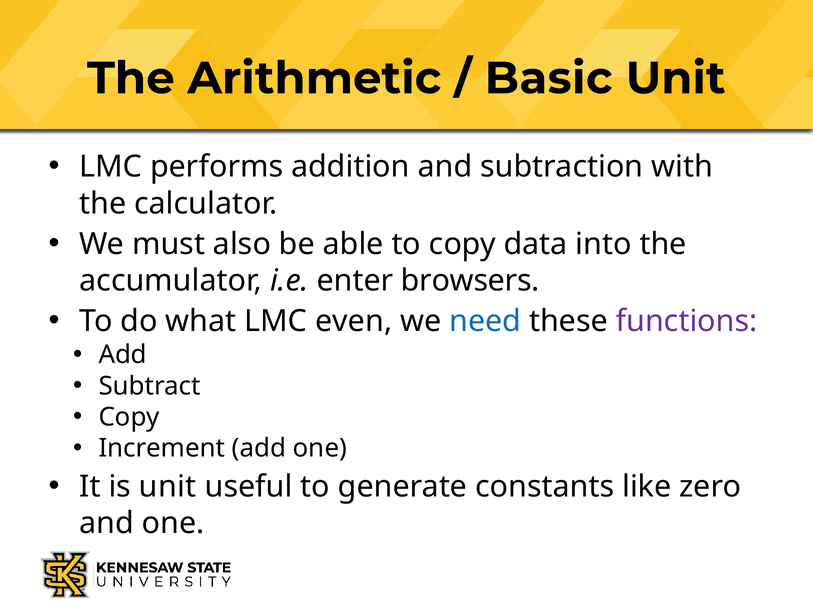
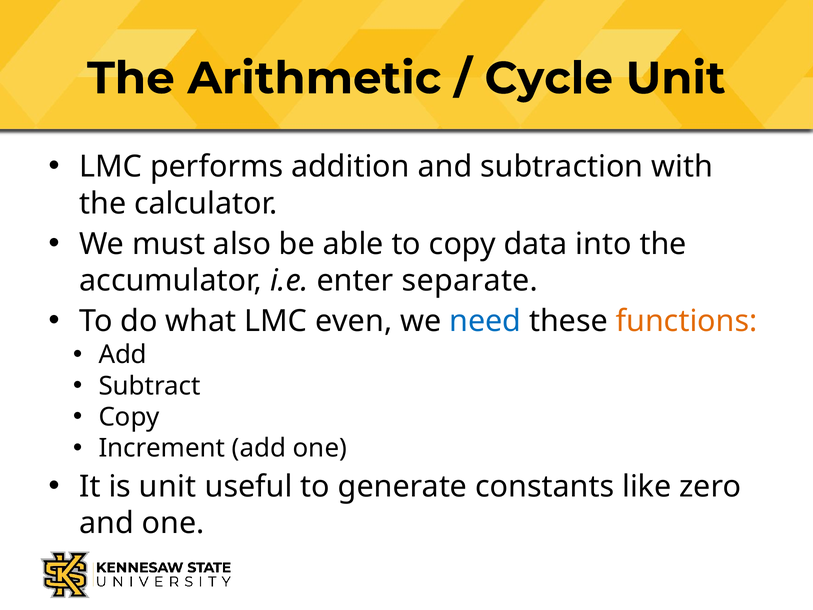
Basic: Basic -> Cycle (549, 78)
browsers: browsers -> separate (470, 281)
functions colour: purple -> orange (687, 321)
